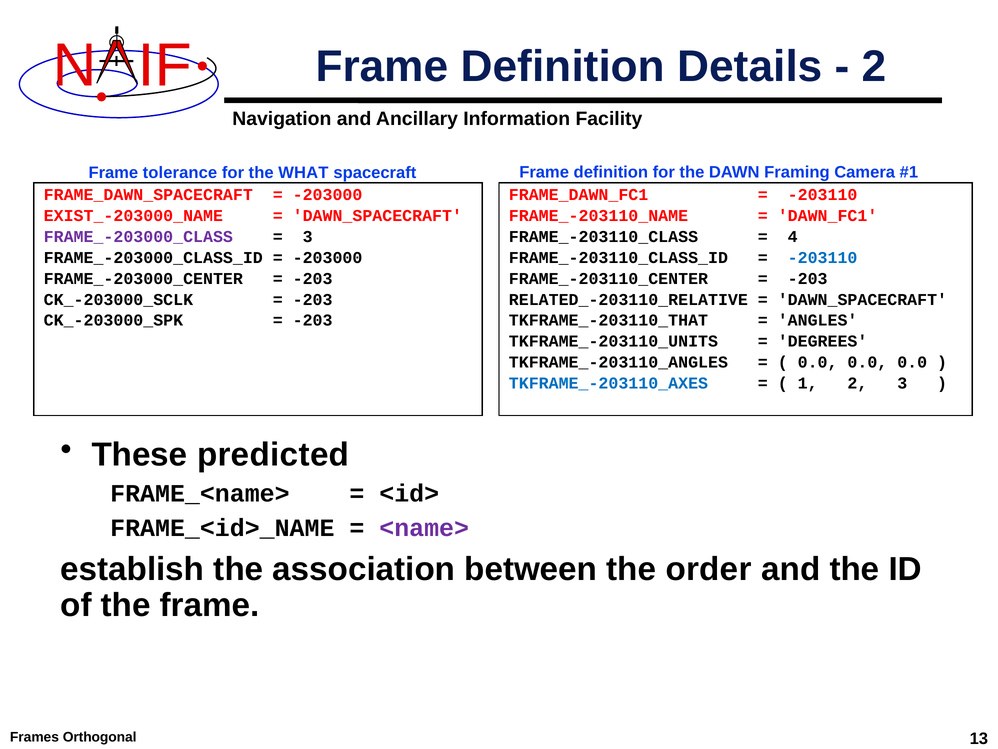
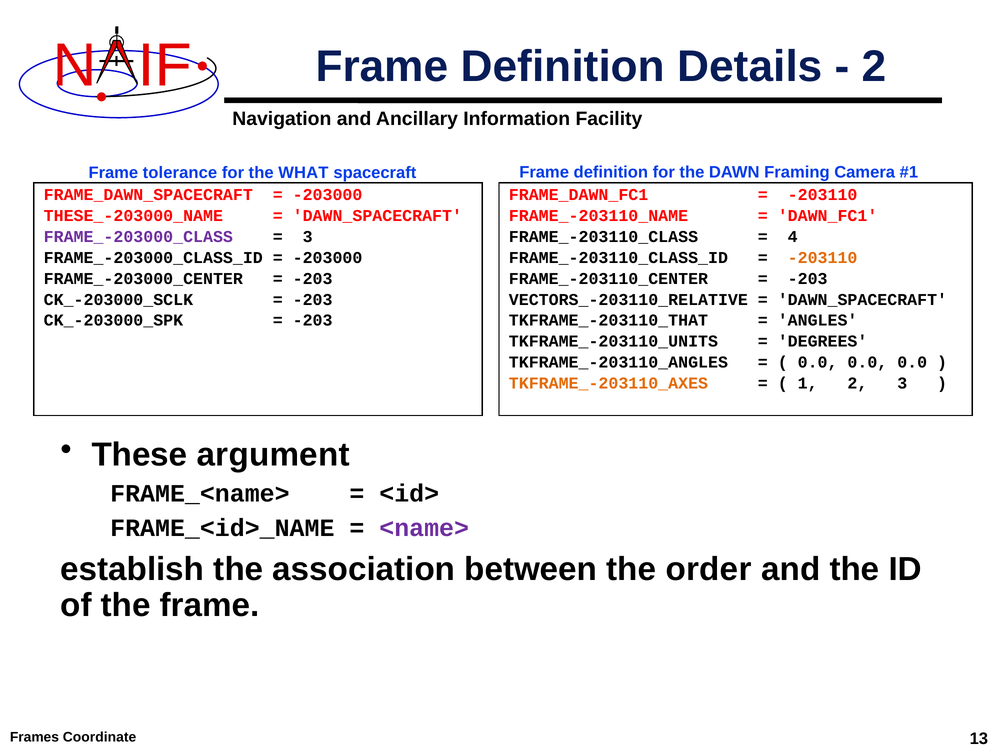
EXIST_-203000_NAME: EXIST_-203000_NAME -> THESE_-203000_NAME (133, 216)
-203110 colour: blue -> orange (823, 258)
RELATED_-203110_RELATIVE: RELATED_-203110_RELATIVE -> VECTORS_-203110_RELATIVE (628, 300)
TKFRAME_-203110_AXES colour: blue -> orange (608, 383)
predicted: predicted -> argument (273, 455)
Orthogonal: Orthogonal -> Coordinate (100, 737)
